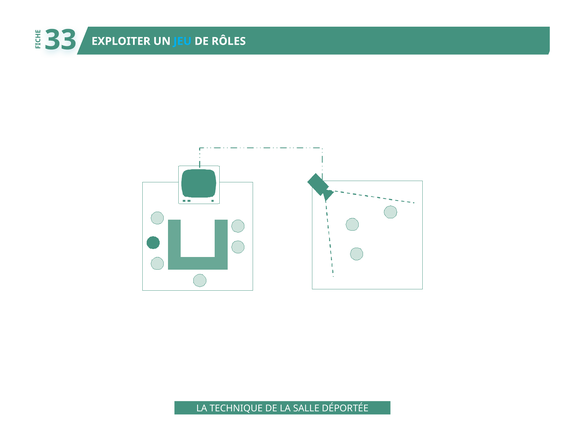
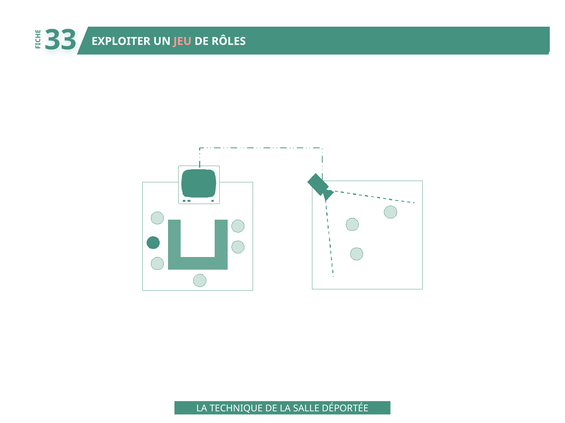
JEU colour: light blue -> pink (182, 41)
